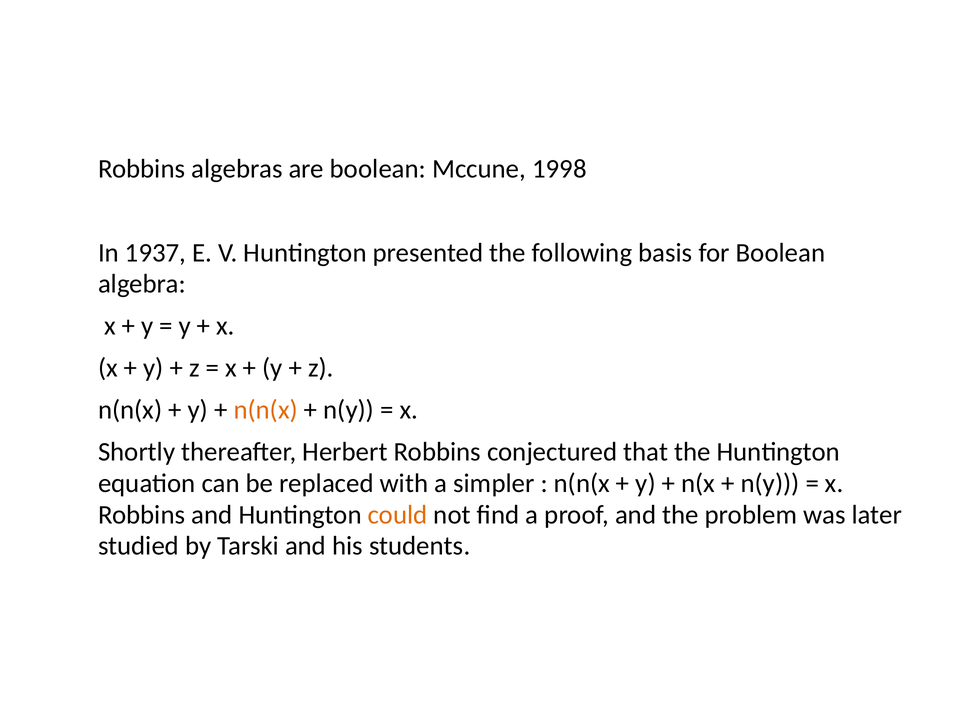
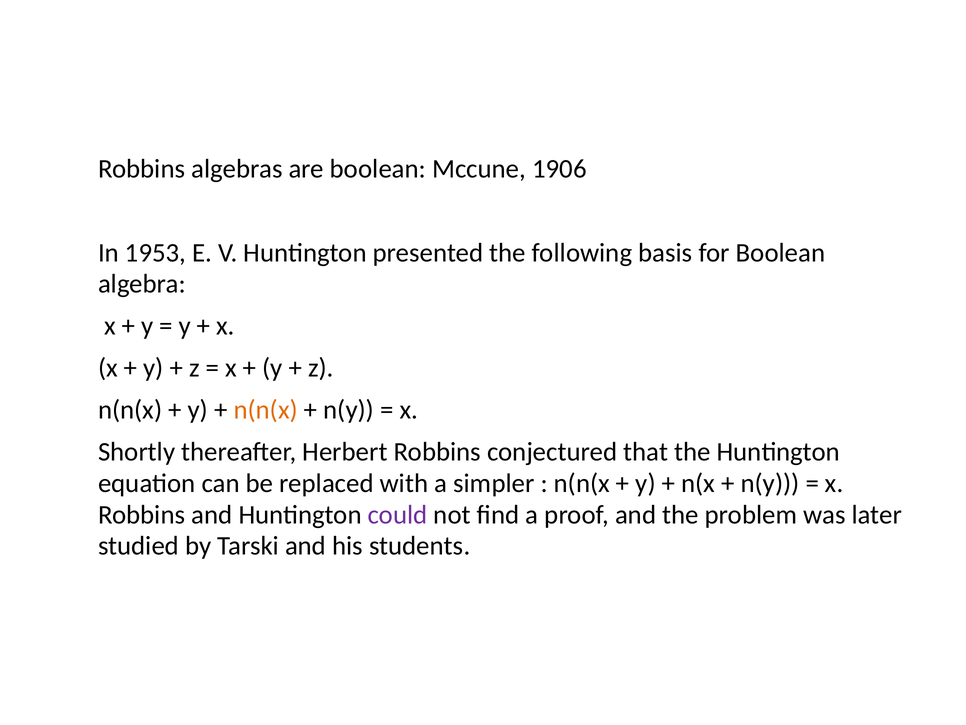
1998: 1998 -> 1906 (559, 169)
1937: 1937 -> 1953 (155, 253)
could colour: orange -> purple (398, 514)
